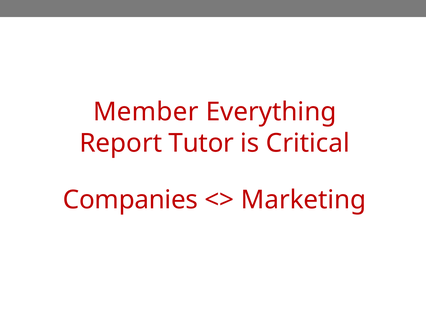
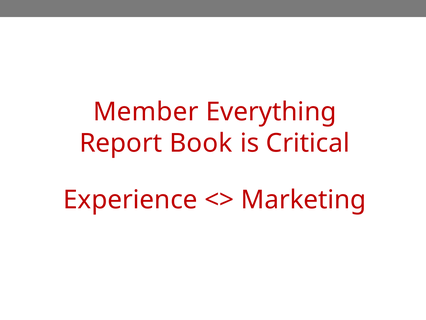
Tutor: Tutor -> Book (201, 143)
Companies: Companies -> Experience (130, 200)
